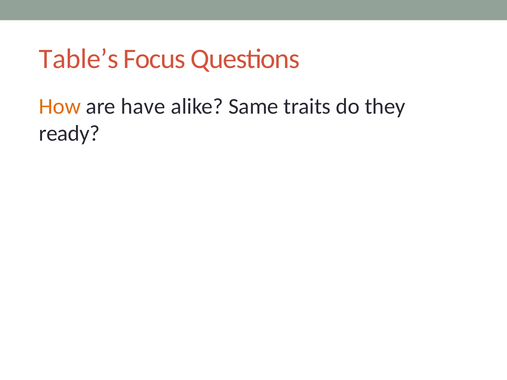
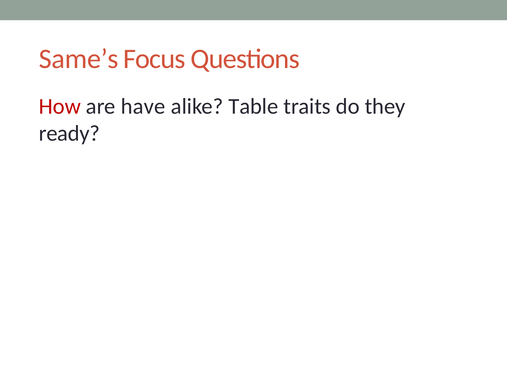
Table’s: Table’s -> Same’s (79, 59)
How colour: orange -> red (60, 106)
Same: Same -> Table (253, 106)
